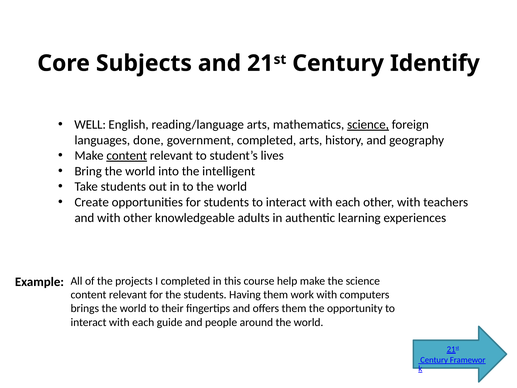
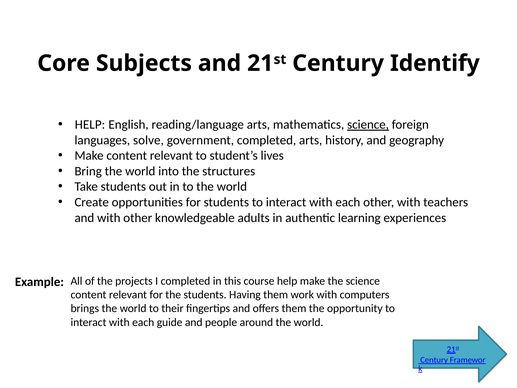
WELL: WELL -> HELP (90, 125)
done: done -> solve (148, 140)
content underline: present -> none (127, 156)
intelligent: intelligent -> structures (229, 171)
